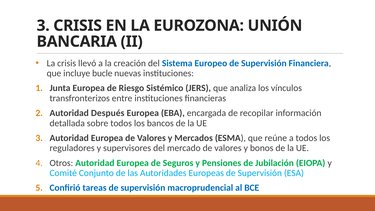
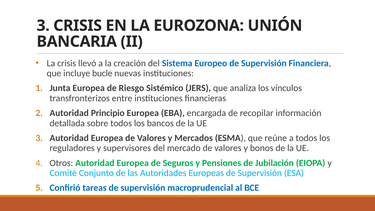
Después: Después -> Principio (108, 113)
